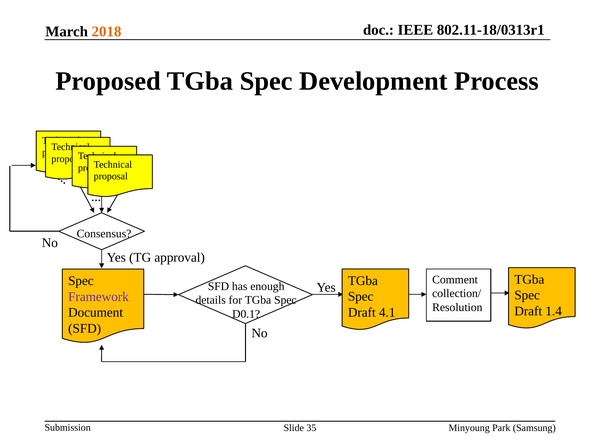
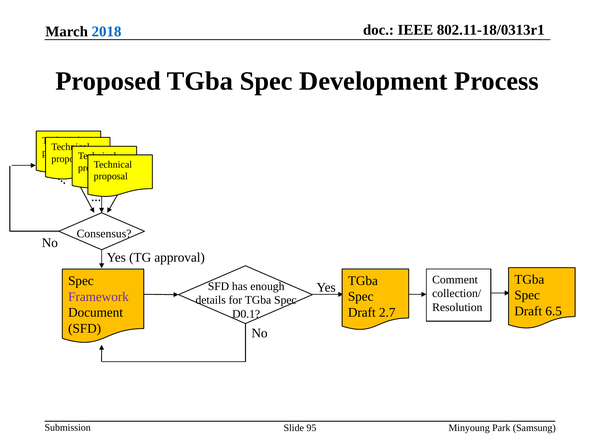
2018 colour: orange -> blue (107, 32)
1.4: 1.4 -> 6.5 (554, 311)
4.1: 4.1 -> 2.7 (387, 313)
35: 35 -> 95 (311, 428)
